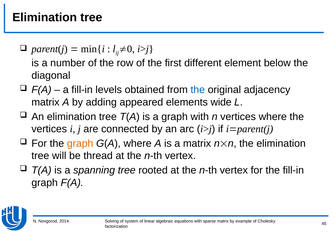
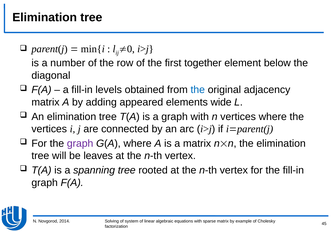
different: different -> together (203, 63)
graph colour: orange -> purple (80, 143)
thread: thread -> leaves (98, 156)
